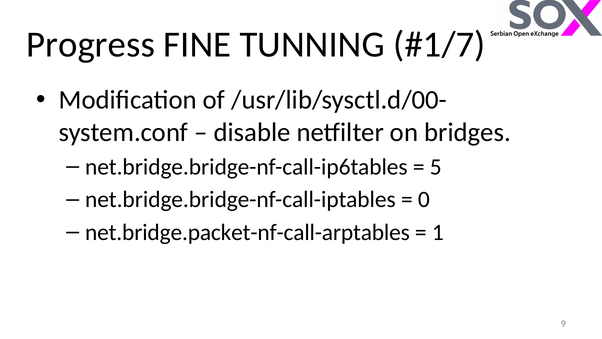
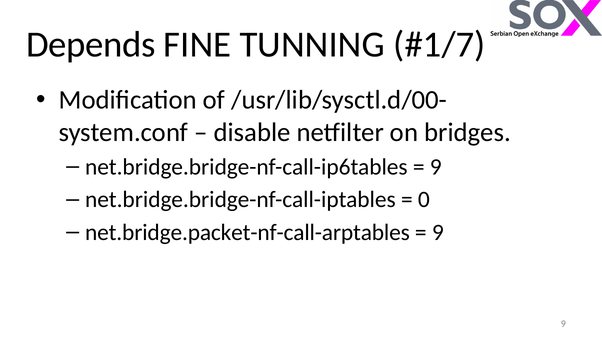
Progress: Progress -> Depends (91, 44)
5: 5 -> 9 (436, 167)
1: 1 -> 9 (438, 232)
